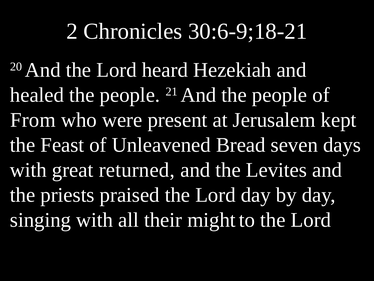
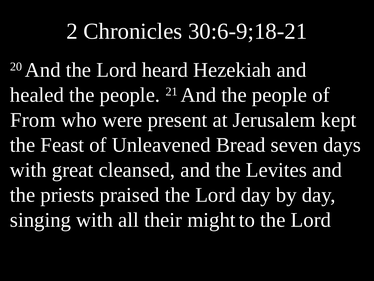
returned: returned -> cleansed (137, 170)
